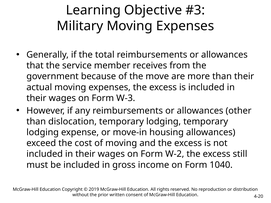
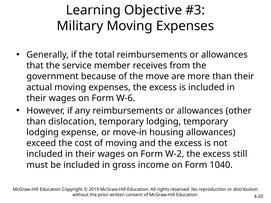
W-3: W-3 -> W-6 (126, 98)
